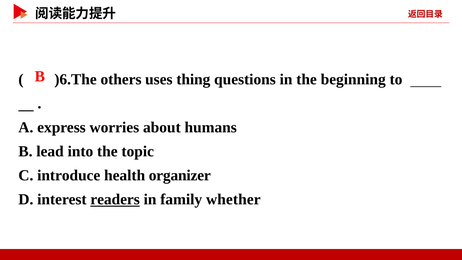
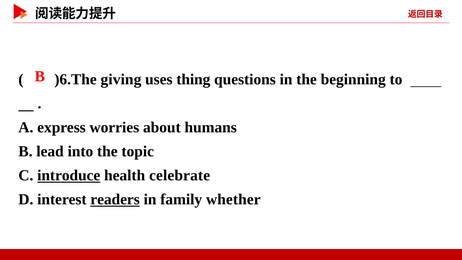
others: others -> giving (121, 79)
introduce underline: none -> present (69, 175)
organizer: organizer -> celebrate (180, 175)
